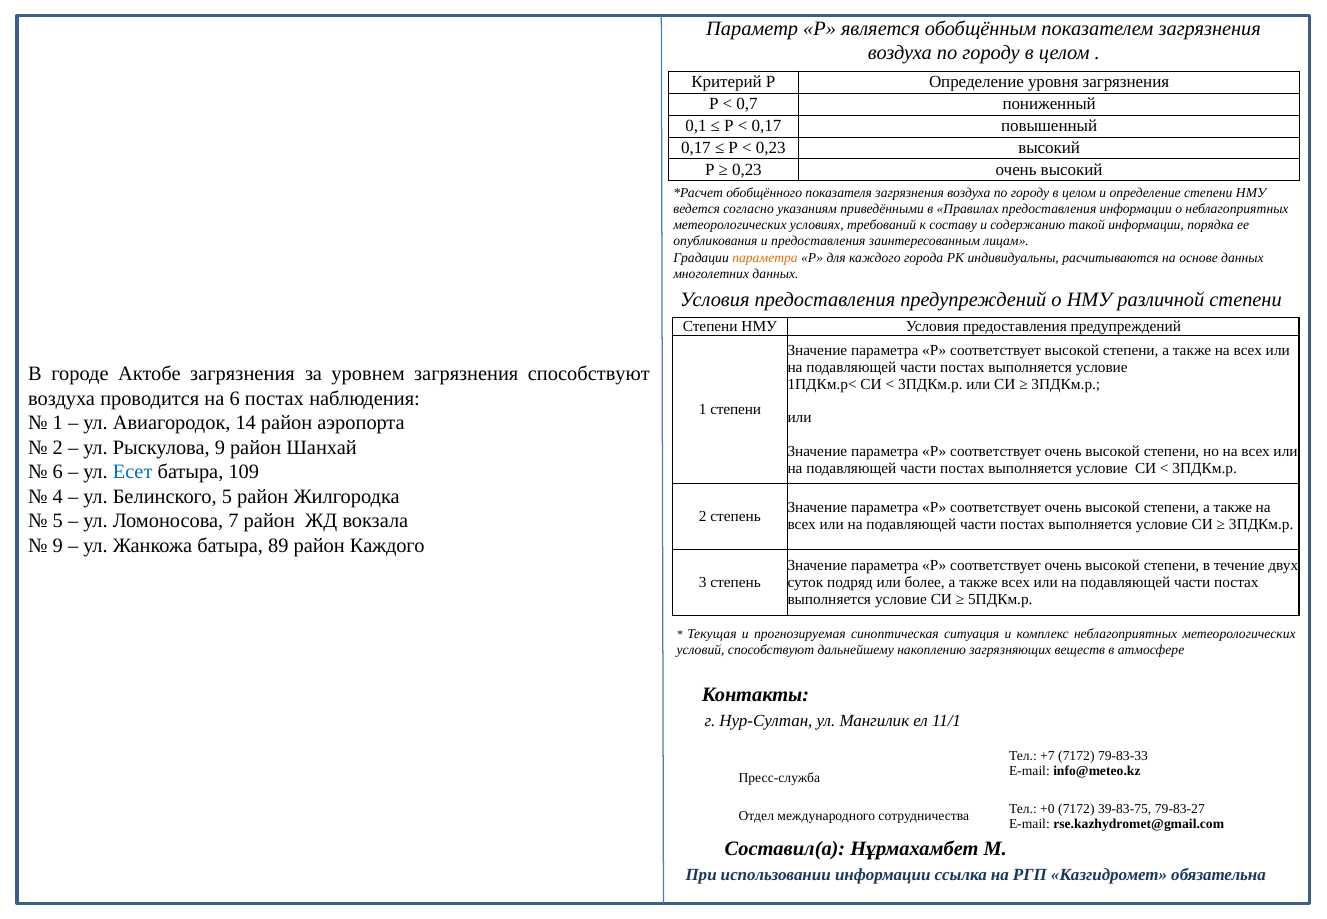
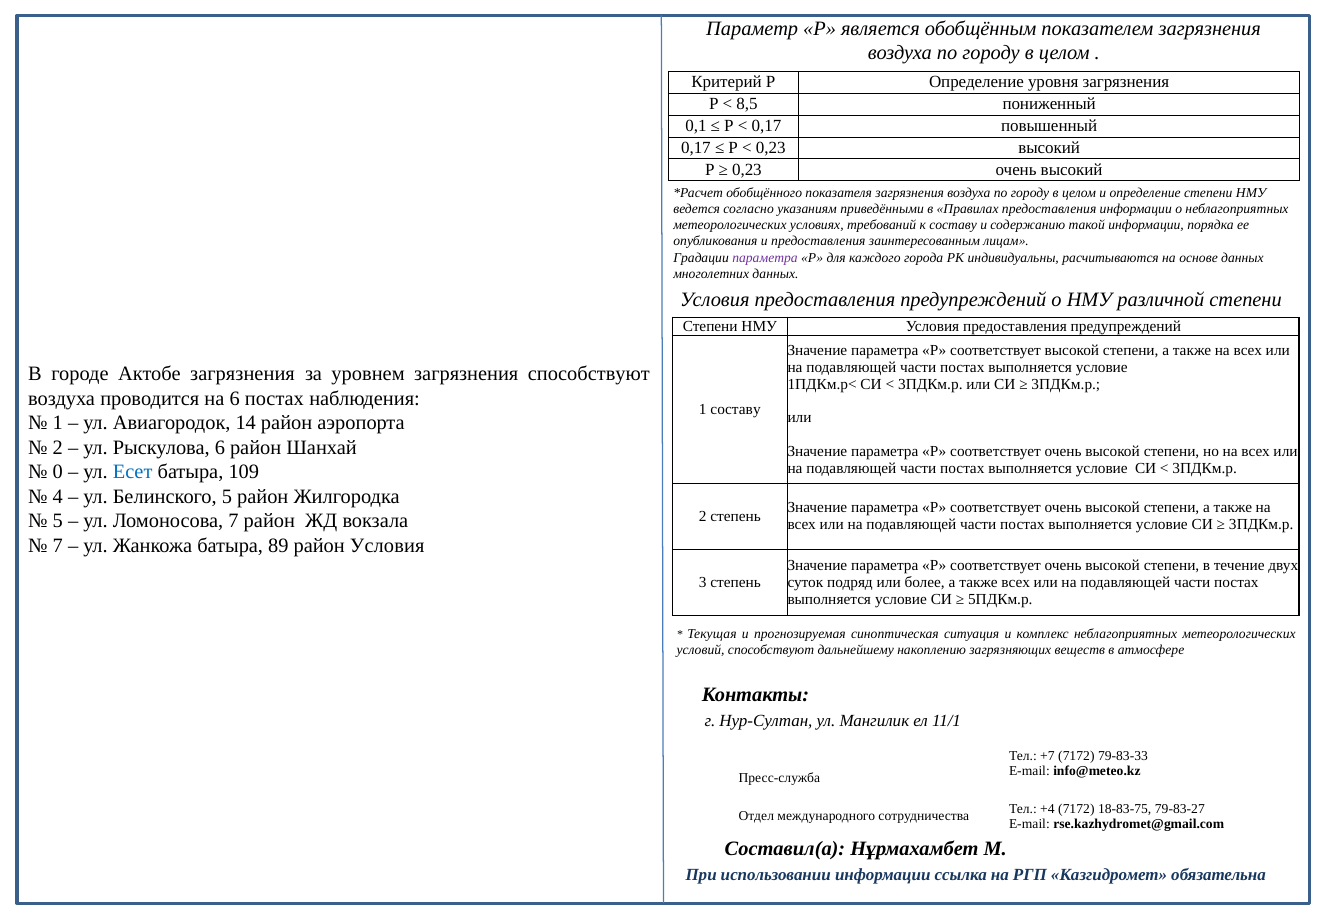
0,7: 0,7 -> 8,5 (747, 104)
параметра colour: orange -> purple (765, 258)
1 степени: степени -> составу (736, 409)
Рыскулова 9: 9 -> 6 (220, 447)
6: 6 -> 0 (58, 472)
9: 9 -> 7 (58, 545)
район Каждого: Каждого -> Условия (387, 545)
+0: +0 -> +4 (1047, 809)
39-83-75: 39-83-75 -> 18-83-75 (1125, 809)
